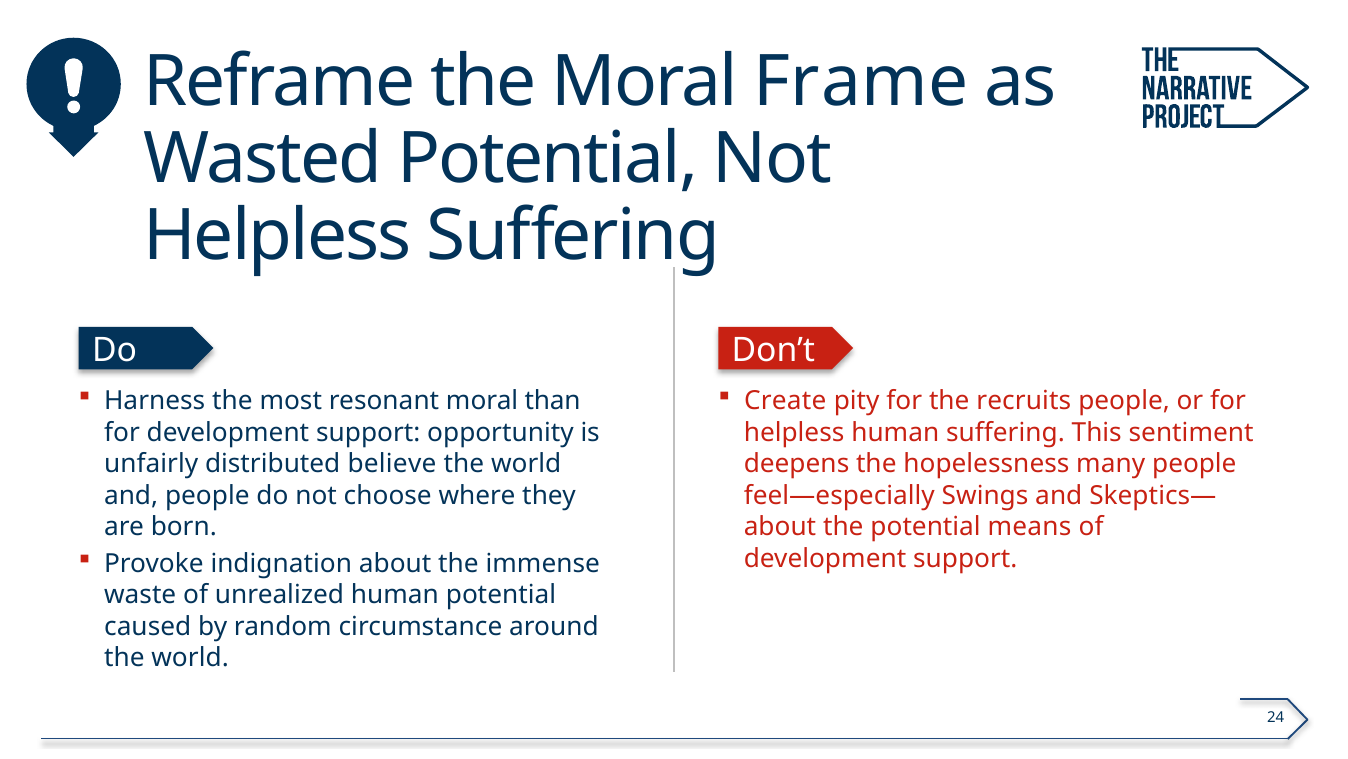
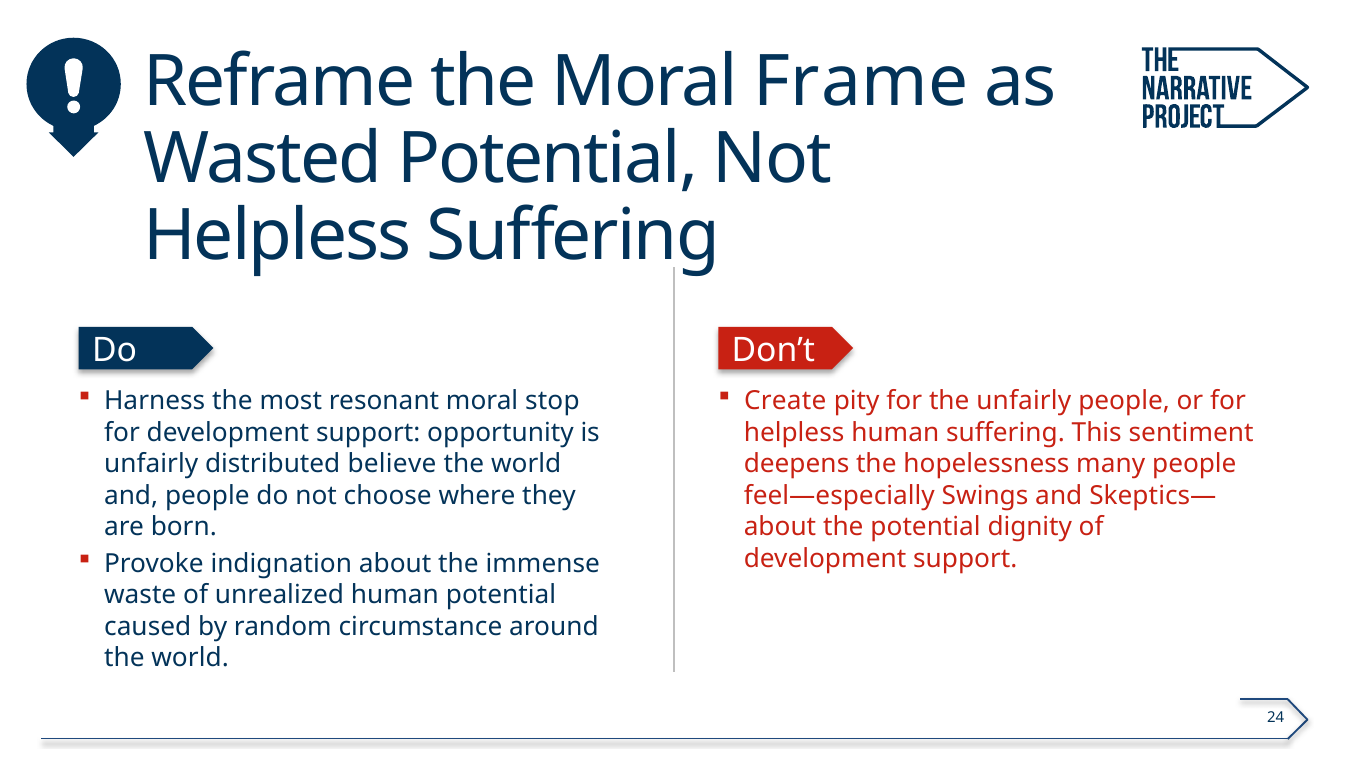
than: than -> stop (552, 401)
the recruits: recruits -> unfairly (1024, 401)
means: means -> dignity (1030, 526)
